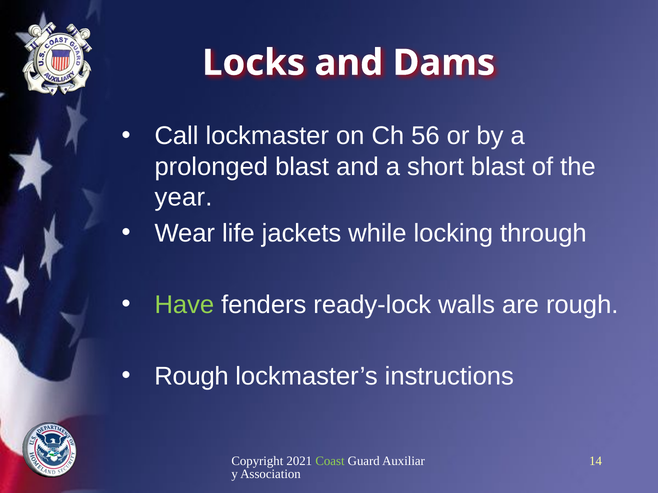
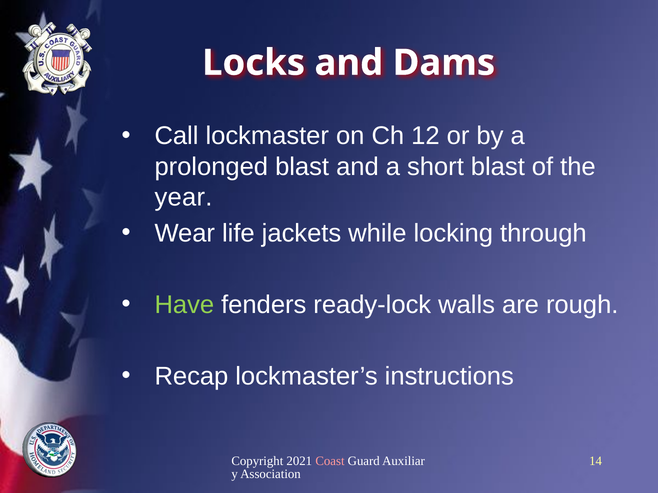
56: 56 -> 12 (425, 136)
Rough: Rough -> Recap (191, 377)
Coast colour: light green -> pink (330, 462)
